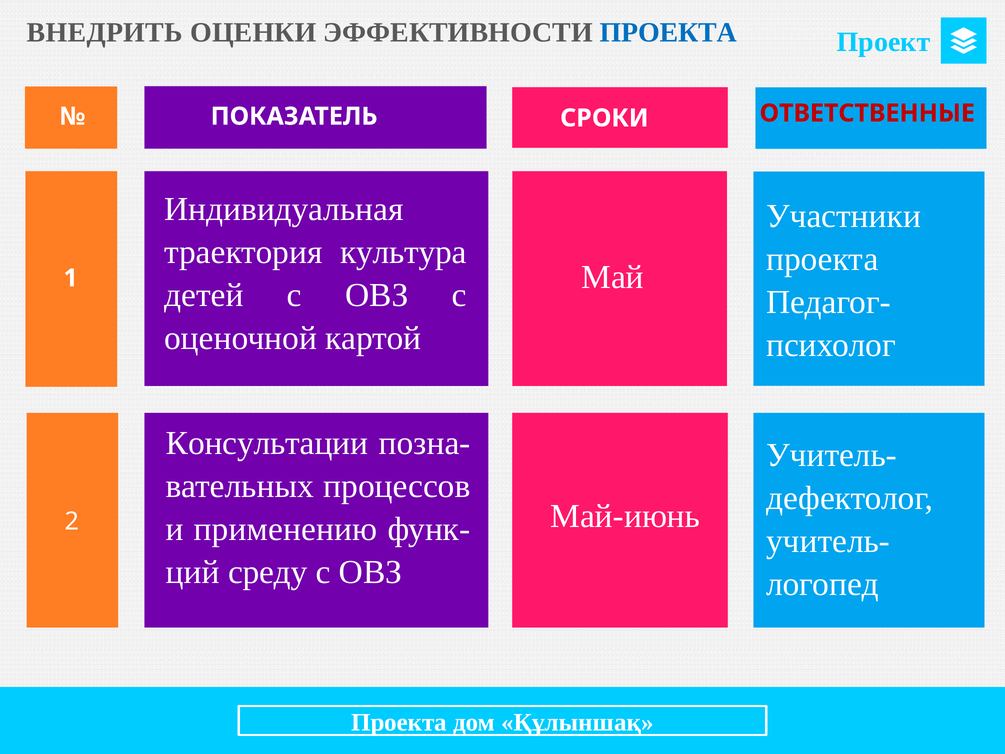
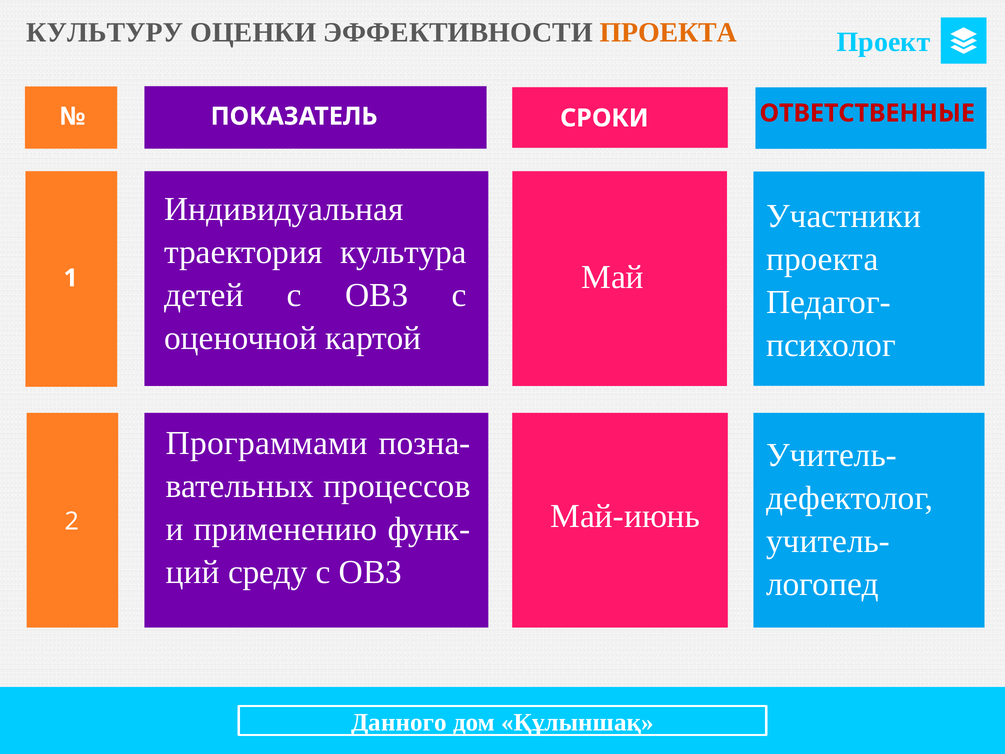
ВНЕДРИТЬ: ВНЕДРИТЬ -> КУЛЬТУРУ (105, 33)
ПРОЕКТА colour: blue -> orange (668, 33)
Консультации: Консультации -> Программами (267, 443)
Проекта: Проекта -> Данного (399, 722)
